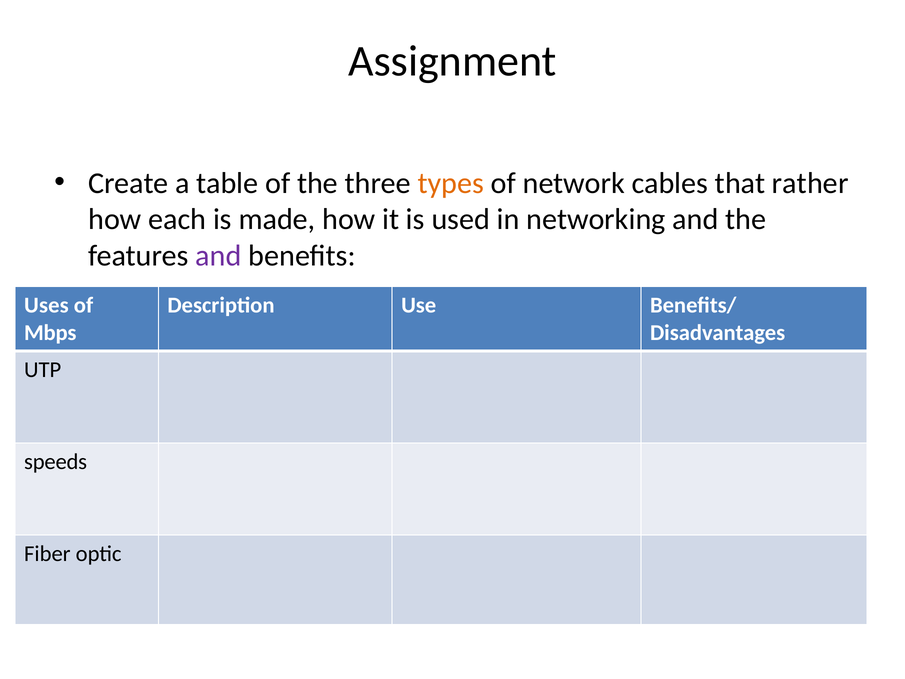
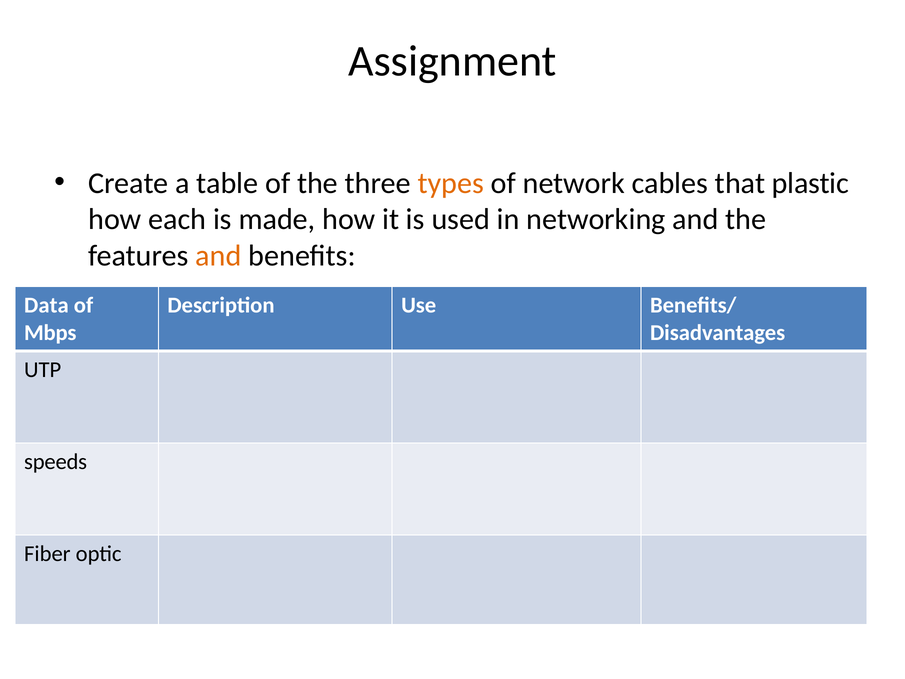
rather: rather -> plastic (810, 183)
and colour: purple -> orange (219, 256)
Uses: Uses -> Data (46, 305)
